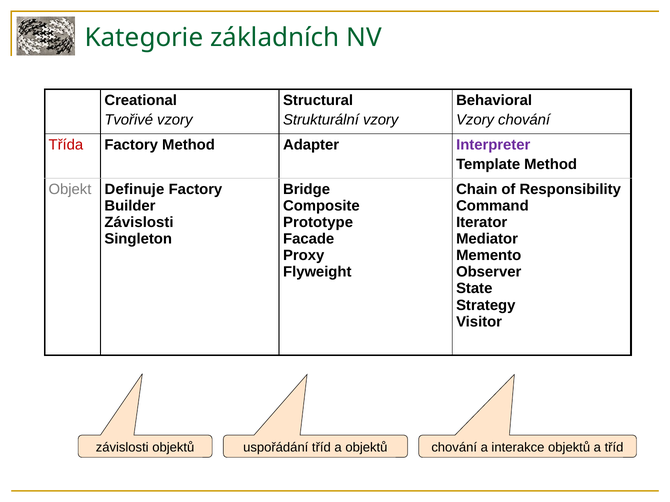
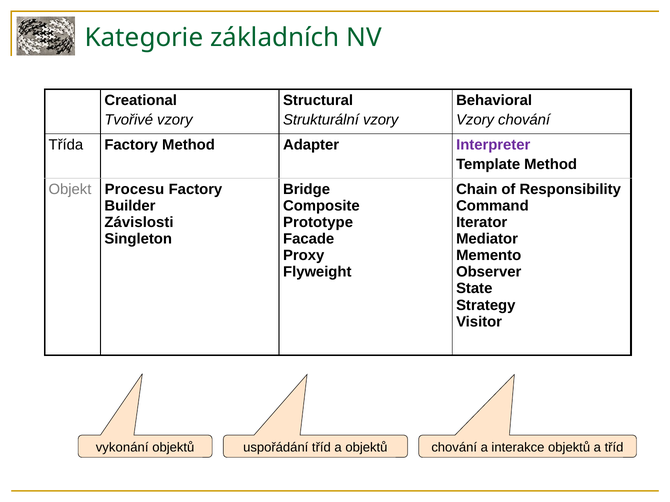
Třída colour: red -> black (66, 145)
Definuje: Definuje -> Procesu (134, 190)
závislosti: závislosti -> vykonání (122, 448)
